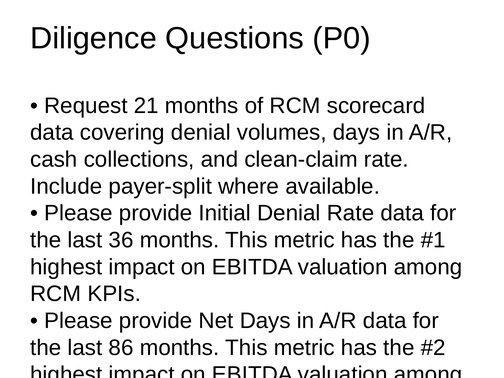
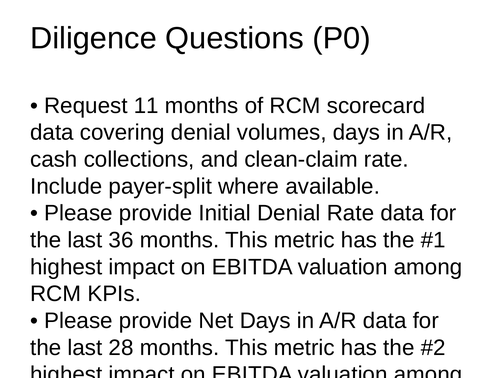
21: 21 -> 11 (146, 106)
86: 86 -> 28 (121, 348)
